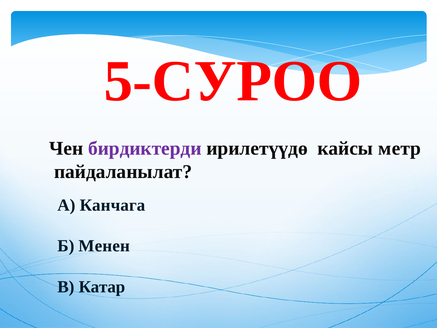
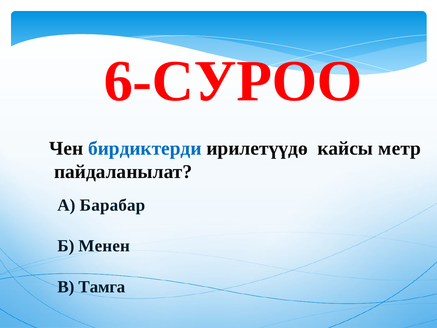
5-СУРОО: 5-СУРОО -> 6-СУРОО (233, 81)
бирдиктерди colour: purple -> blue (145, 148)
Канчага: Канчага -> Барабар (113, 205)
Катар: Катар -> Тамга (102, 287)
